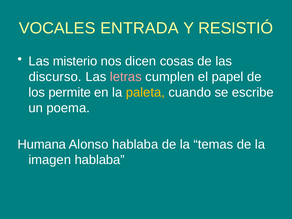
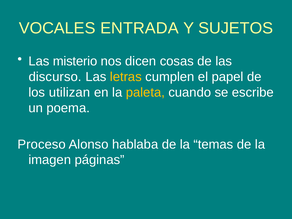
RESISTIÓ: RESISTIÓ -> SUJETOS (236, 28)
letras colour: pink -> yellow (126, 77)
permite: permite -> utilizan (70, 92)
Humana: Humana -> Proceso (42, 144)
imagen hablaba: hablaba -> páginas (100, 160)
